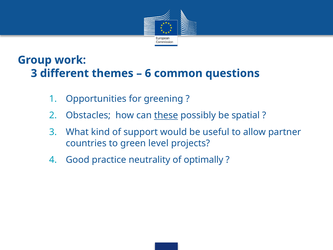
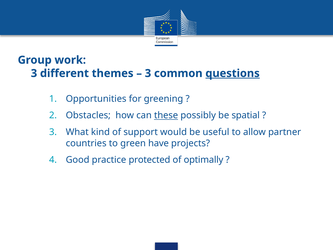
6: 6 -> 3 (148, 73)
questions underline: none -> present (233, 73)
level: level -> have (159, 143)
neutrality: neutrality -> protected (149, 160)
